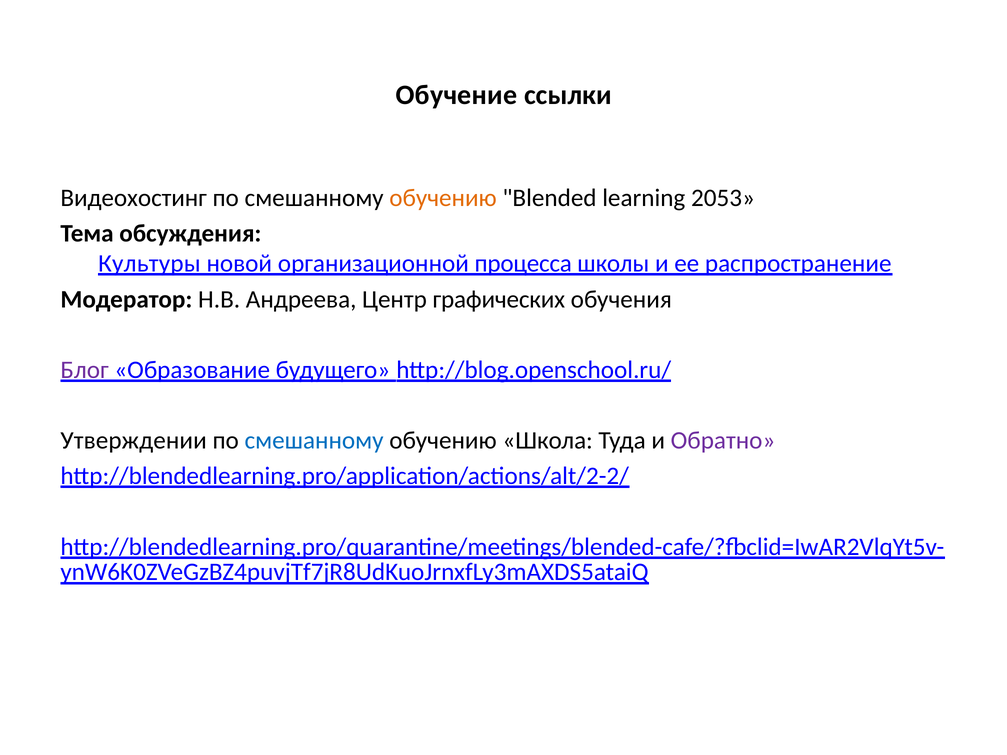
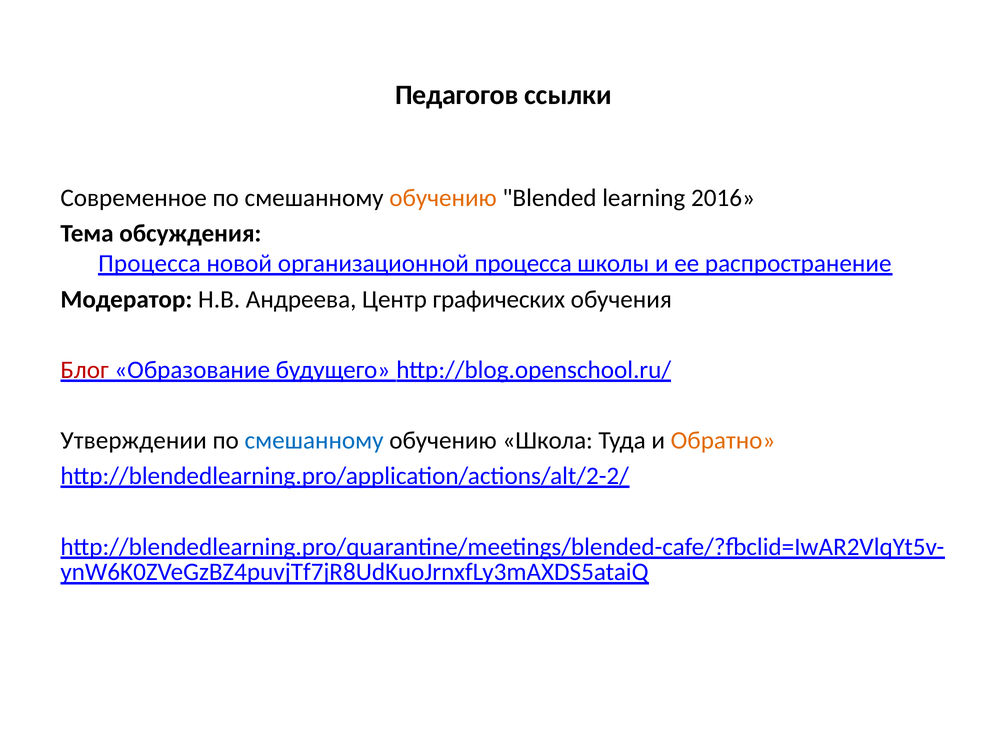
Обучение: Обучение -> Педагогов (457, 95)
Видеохостинг: Видеохостинг -> Современное (134, 198)
2053: 2053 -> 2016 (723, 198)
Культуры: Культуры -> Процесса (149, 264)
Блог colour: purple -> red (85, 370)
Обратно colour: purple -> orange (723, 441)
